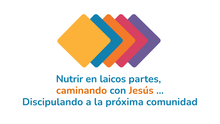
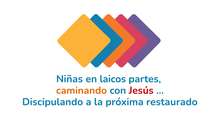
Nutrir: Nutrir -> Niñas (69, 79)
Jesús colour: orange -> red (141, 90)
comunidad: comunidad -> restaurado (172, 102)
